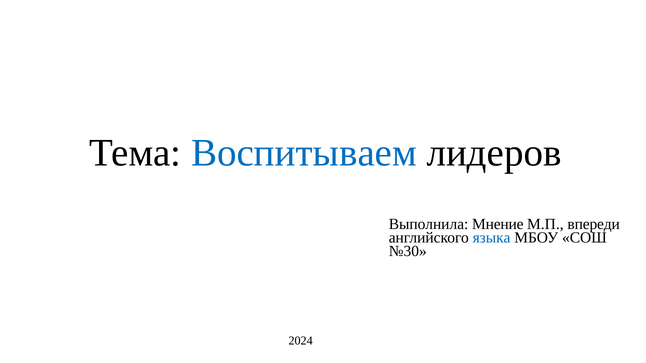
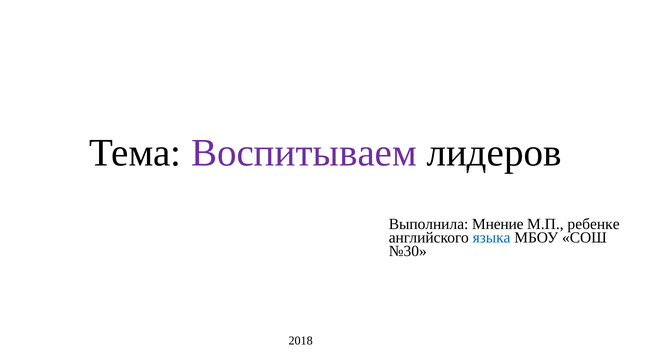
Воспитываем colour: blue -> purple (304, 153)
впереди: впереди -> ребенке (594, 225)
2024: 2024 -> 2018 (301, 341)
